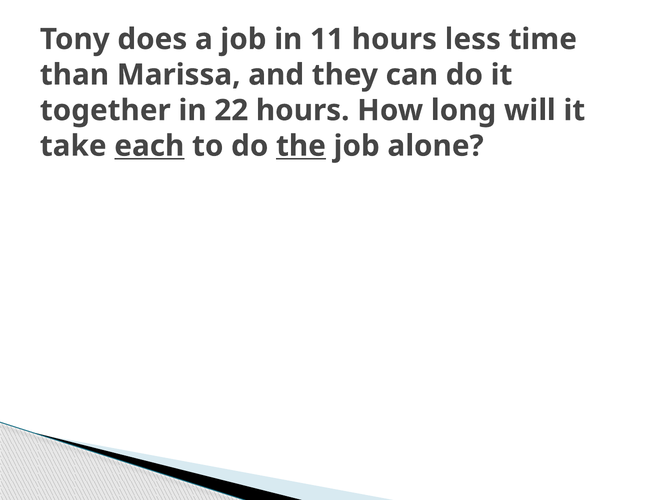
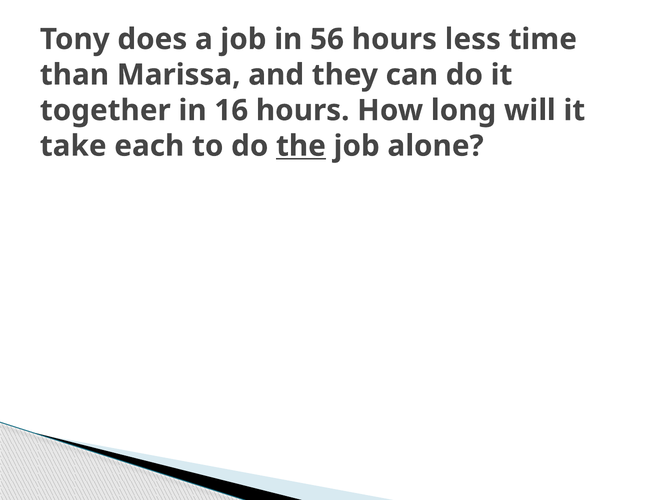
11: 11 -> 56 (327, 39)
22: 22 -> 16 (231, 110)
each underline: present -> none (149, 146)
